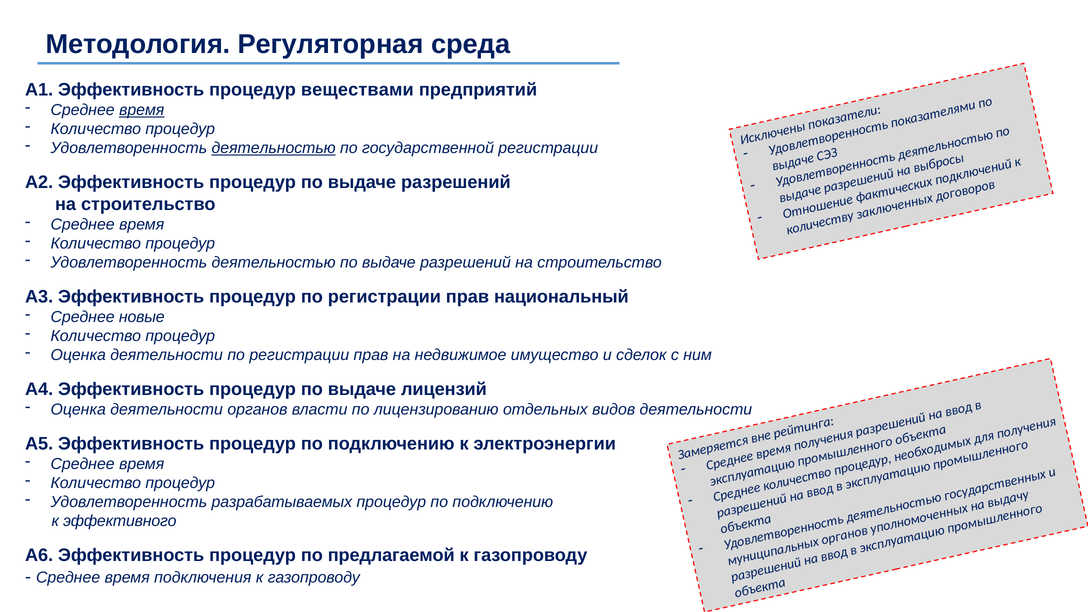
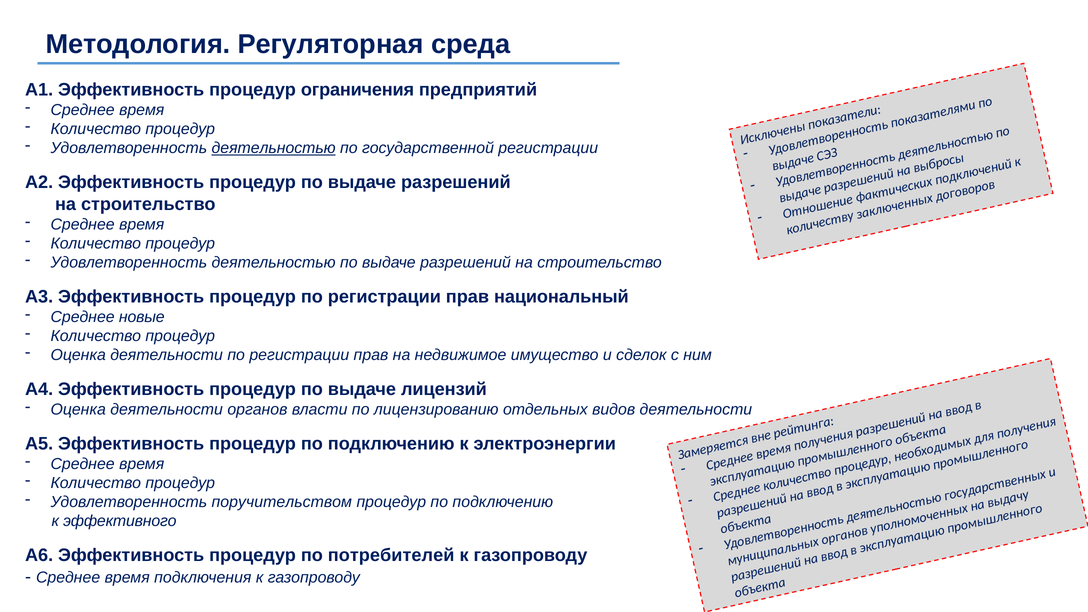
веществами: веществами -> ограничения (358, 90)
время underline: present -> none (142, 110)
разрабатываемых: разрабатываемых -> поручительством (282, 502)
предлагаемой: предлагаемой -> потребителей (391, 555)
